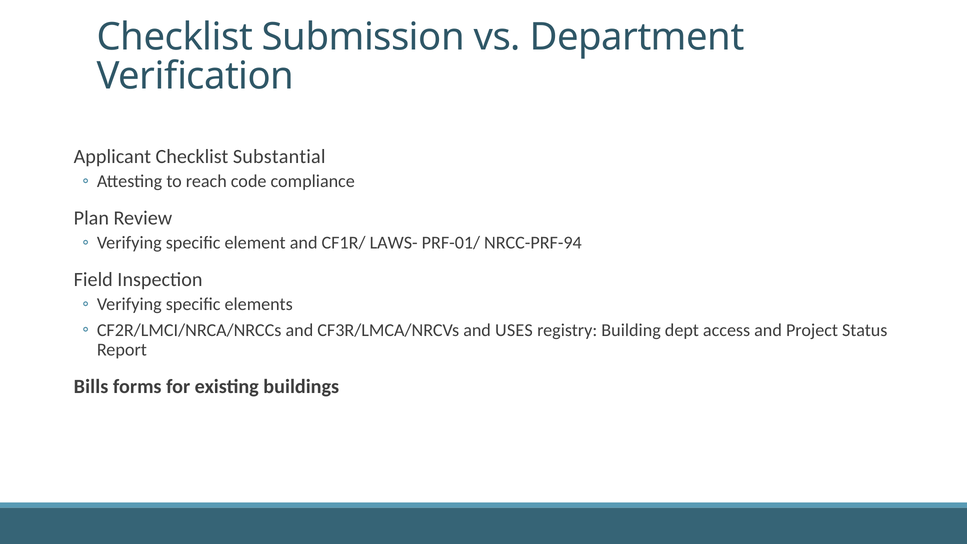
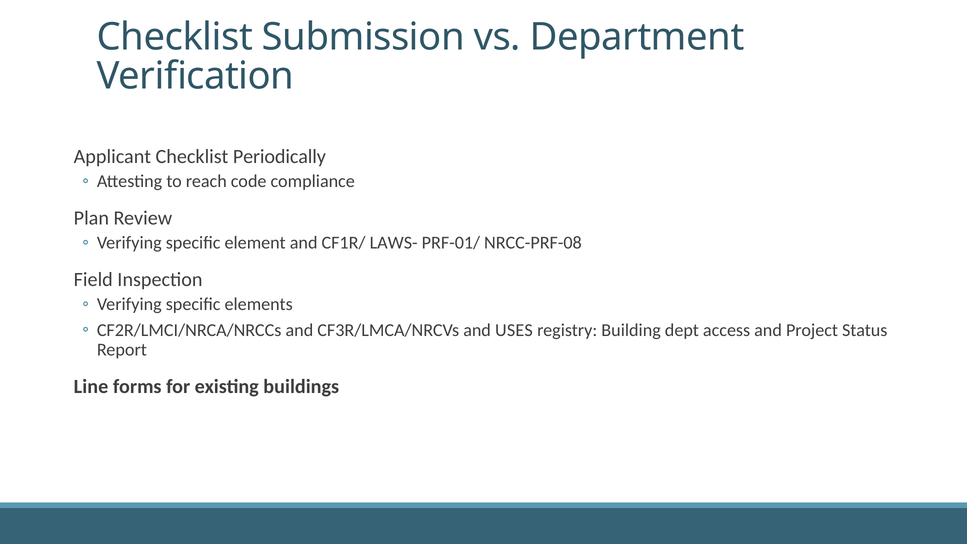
Substantial: Substantial -> Periodically (279, 157)
NRCC-PRF-94: NRCC-PRF-94 -> NRCC-PRF-08 (533, 243)
Bills: Bills -> Line (91, 386)
